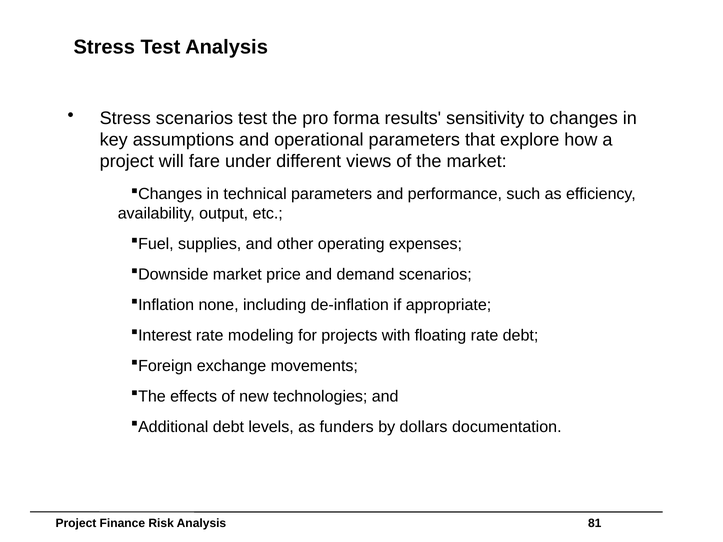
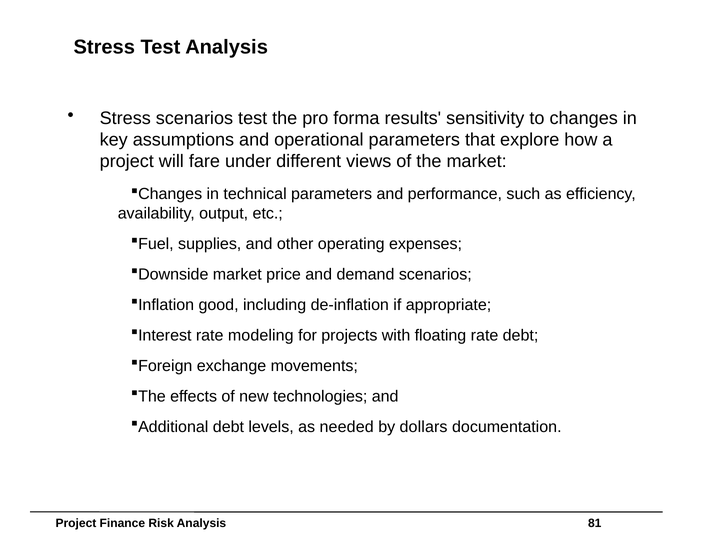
none: none -> good (219, 305)
funders: funders -> needed (347, 427)
